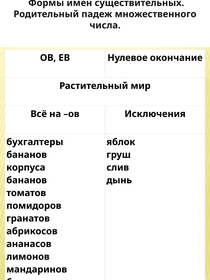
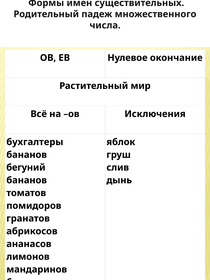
корпуса: корпуса -> бегуний (26, 167)
